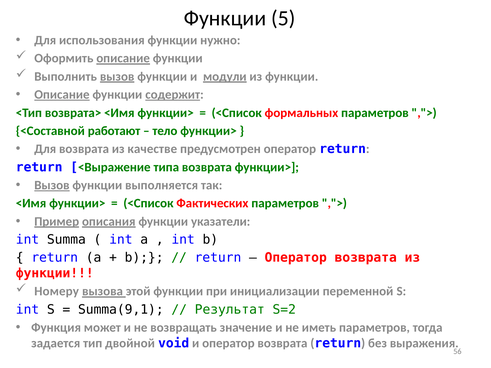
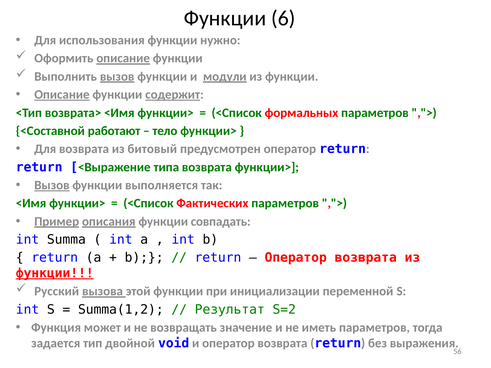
5: 5 -> 6 (283, 18)
качестве: качестве -> битовый (152, 149)
указатели: указатели -> совпадать (221, 222)
функции underline: none -> present (55, 273)
Номеру: Номеру -> Русский (57, 292)
Summa(9,1: Summa(9,1 -> Summa(1,2 (121, 310)
